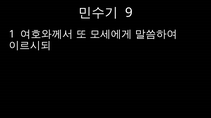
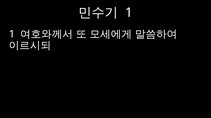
9: 9 -> 1 (129, 13)
